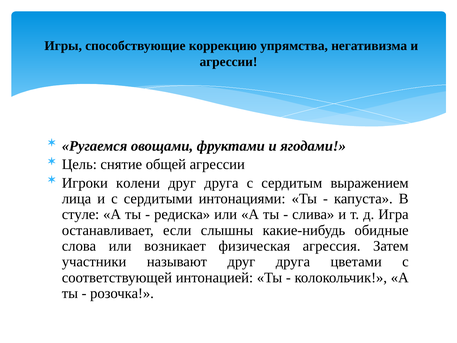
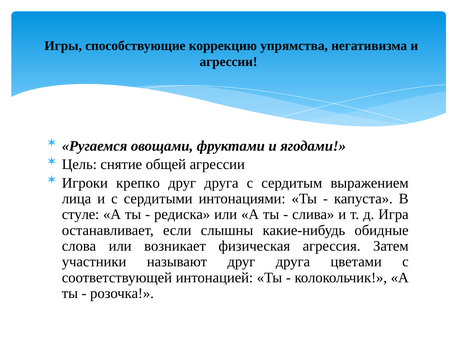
колени: колени -> крепко (138, 183)
